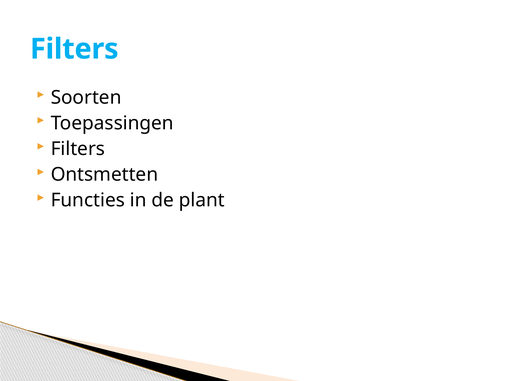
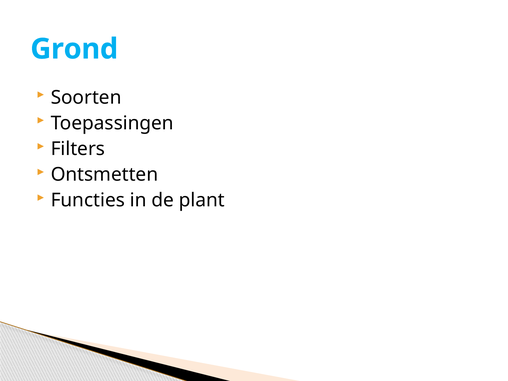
Filters: Filters -> Grond (74, 49)
